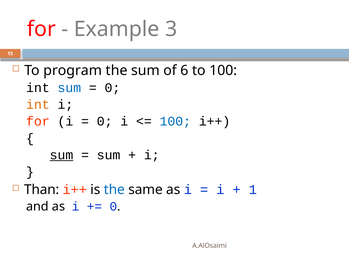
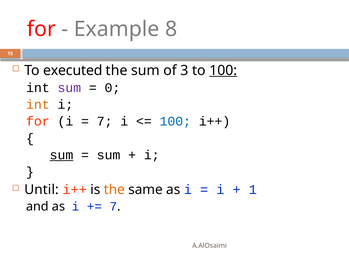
3: 3 -> 8 (171, 29)
program: program -> executed (73, 70)
6: 6 -> 3 (184, 70)
100 underline: none -> present (223, 70)
sum colour: blue -> purple (69, 88)
0: 0 -> 7 (105, 121)
Than: Than -> Until (42, 190)
the colour: blue -> orange (114, 190)
0: 0 -> 7 (113, 206)
